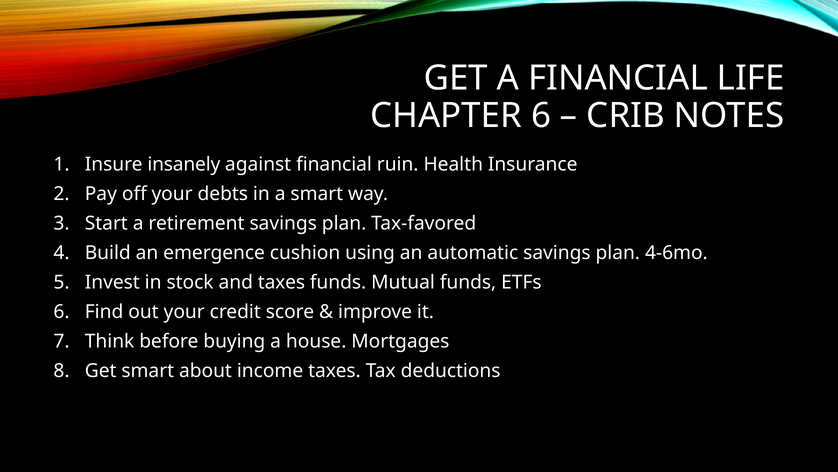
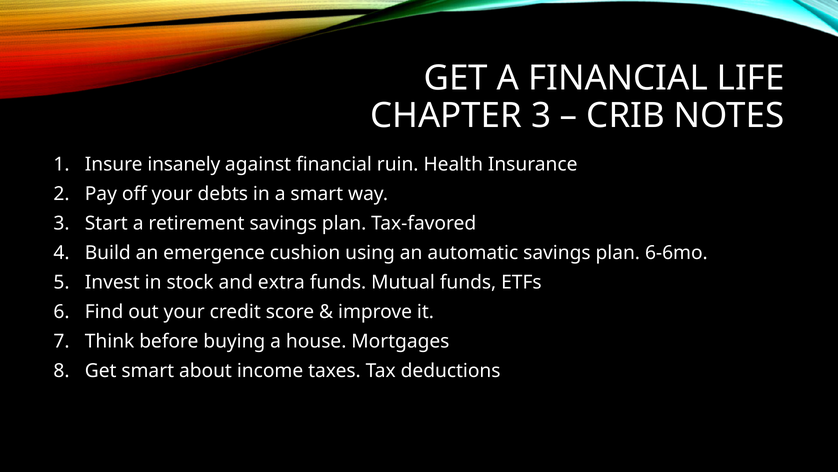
CHAPTER 6: 6 -> 3 (541, 116)
4-6mo: 4-6mo -> 6-6mo (676, 253)
and taxes: taxes -> extra (281, 282)
